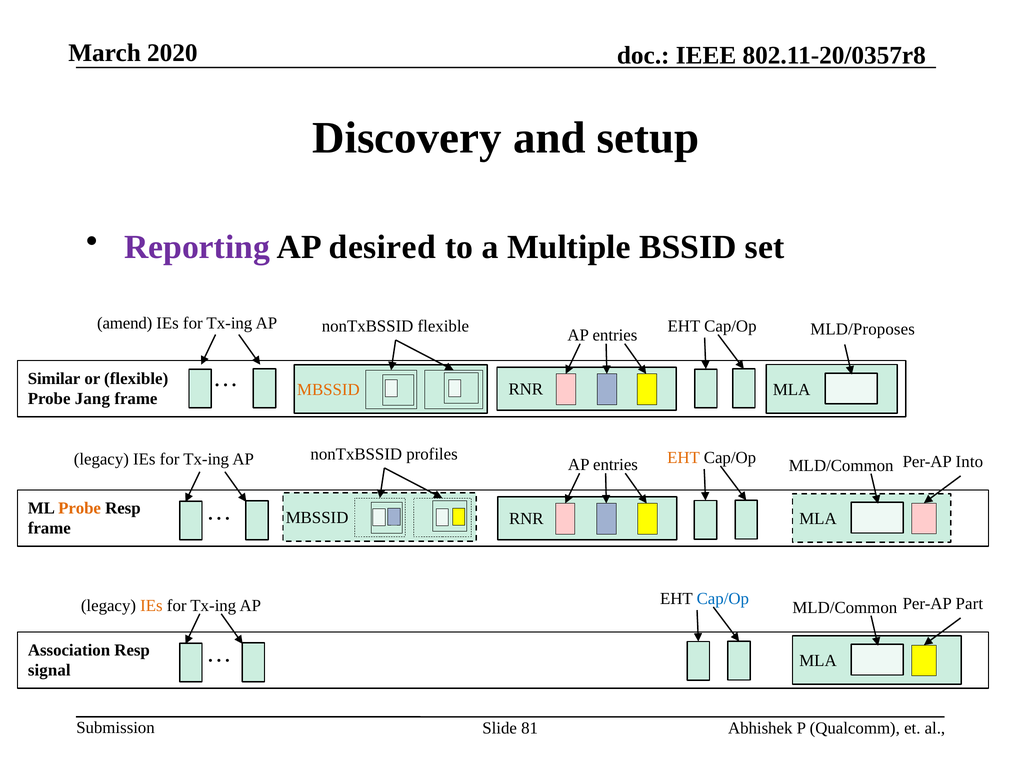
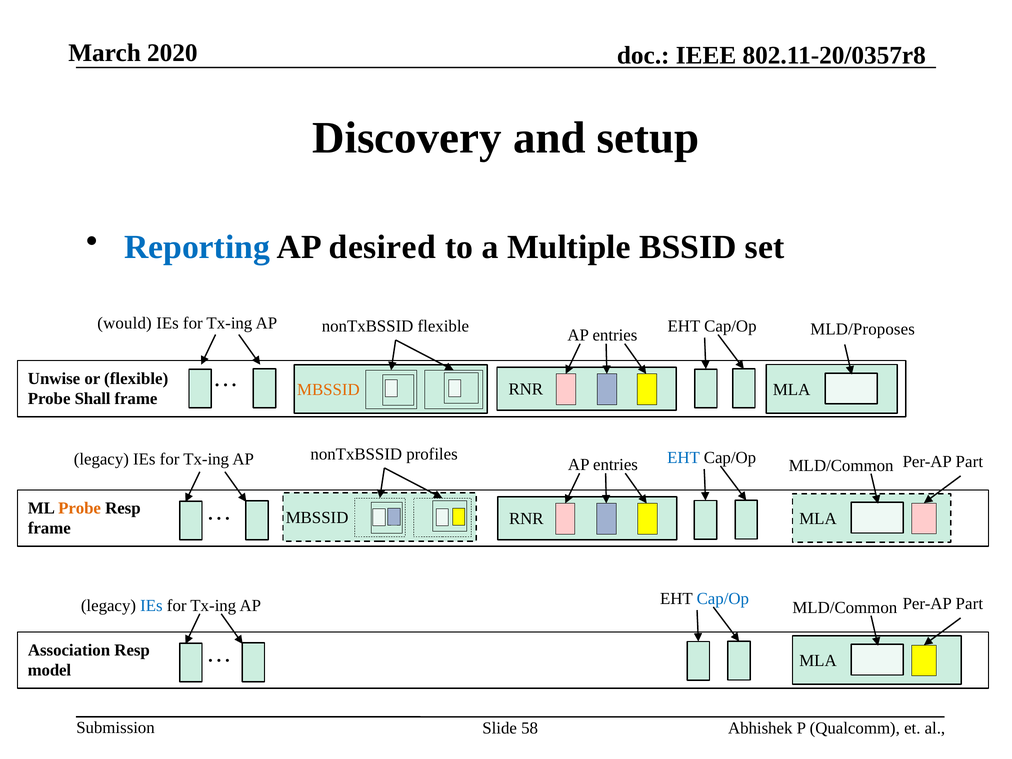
Reporting colour: purple -> blue (197, 247)
amend: amend -> would (125, 323)
Similar: Similar -> Unwise (54, 379)
Jang: Jang -> Shall (93, 399)
EHT colour: orange -> blue (684, 457)
Into: Into -> Part (969, 462)
IEs colour: orange -> blue (151, 605)
signal: signal -> model (49, 670)
81: 81 -> 58 (530, 728)
